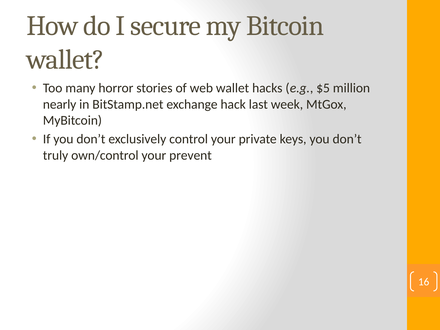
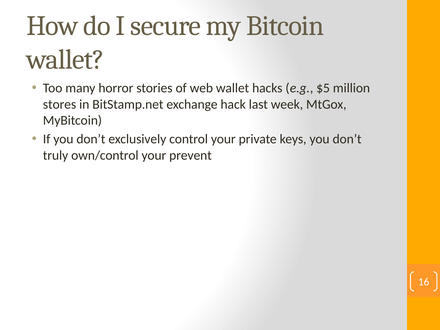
nearly: nearly -> stores (60, 104)
